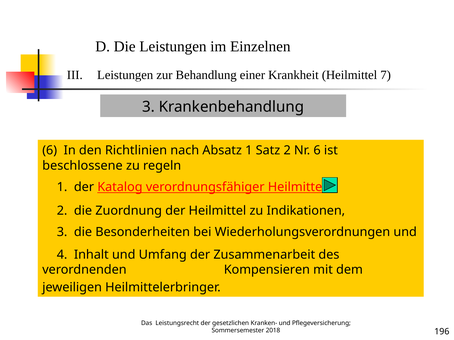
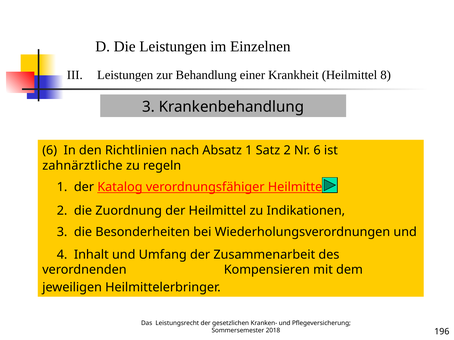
7: 7 -> 8 (386, 75)
beschlossene: beschlossene -> zahnärztliche (82, 166)
